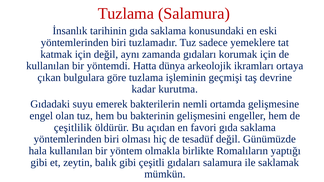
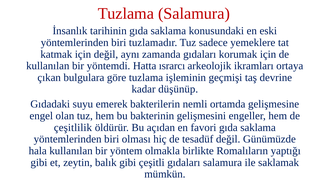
dünya: dünya -> ısrarcı (172, 66)
kurutma: kurutma -> düşünüp (178, 89)
